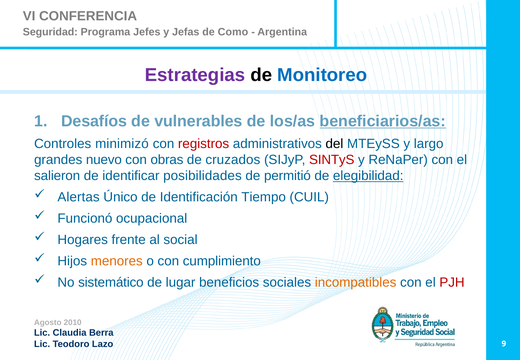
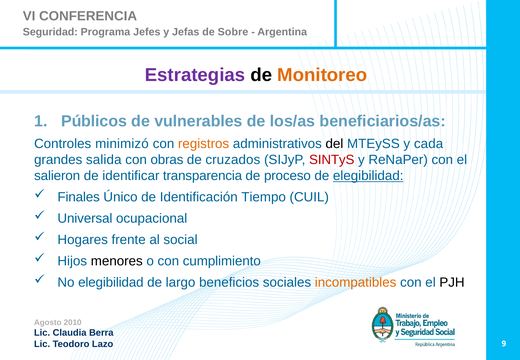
Como: Como -> Sobre (233, 32)
Monitoreo colour: blue -> orange (322, 75)
Desafíos: Desafíos -> Públicos (94, 121)
beneficiarios/as underline: present -> none (383, 121)
registros colour: red -> orange (204, 144)
largo: largo -> cada (429, 144)
nuevo: nuevo -> salida (104, 160)
posibilidades: posibilidades -> transparencia (203, 176)
permitió: permitió -> proceso (287, 176)
Alertas: Alertas -> Finales (79, 197)
Funcionó: Funcionó -> Universal (85, 219)
menores colour: orange -> black (117, 261)
No sistemático: sistemático -> elegibilidad (111, 283)
lugar: lugar -> largo (181, 283)
PJH colour: red -> black (452, 283)
